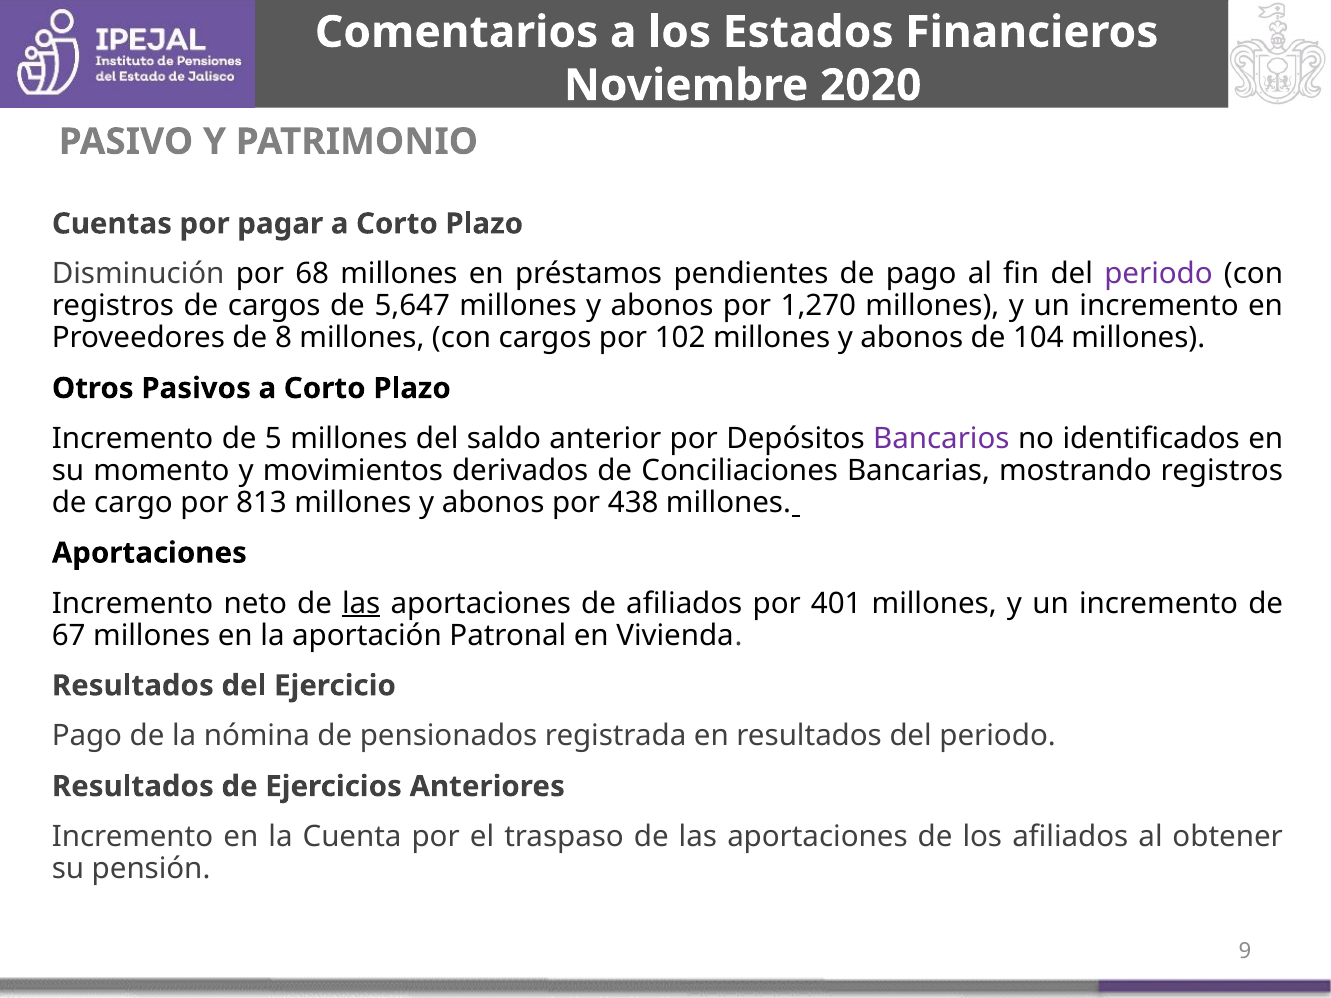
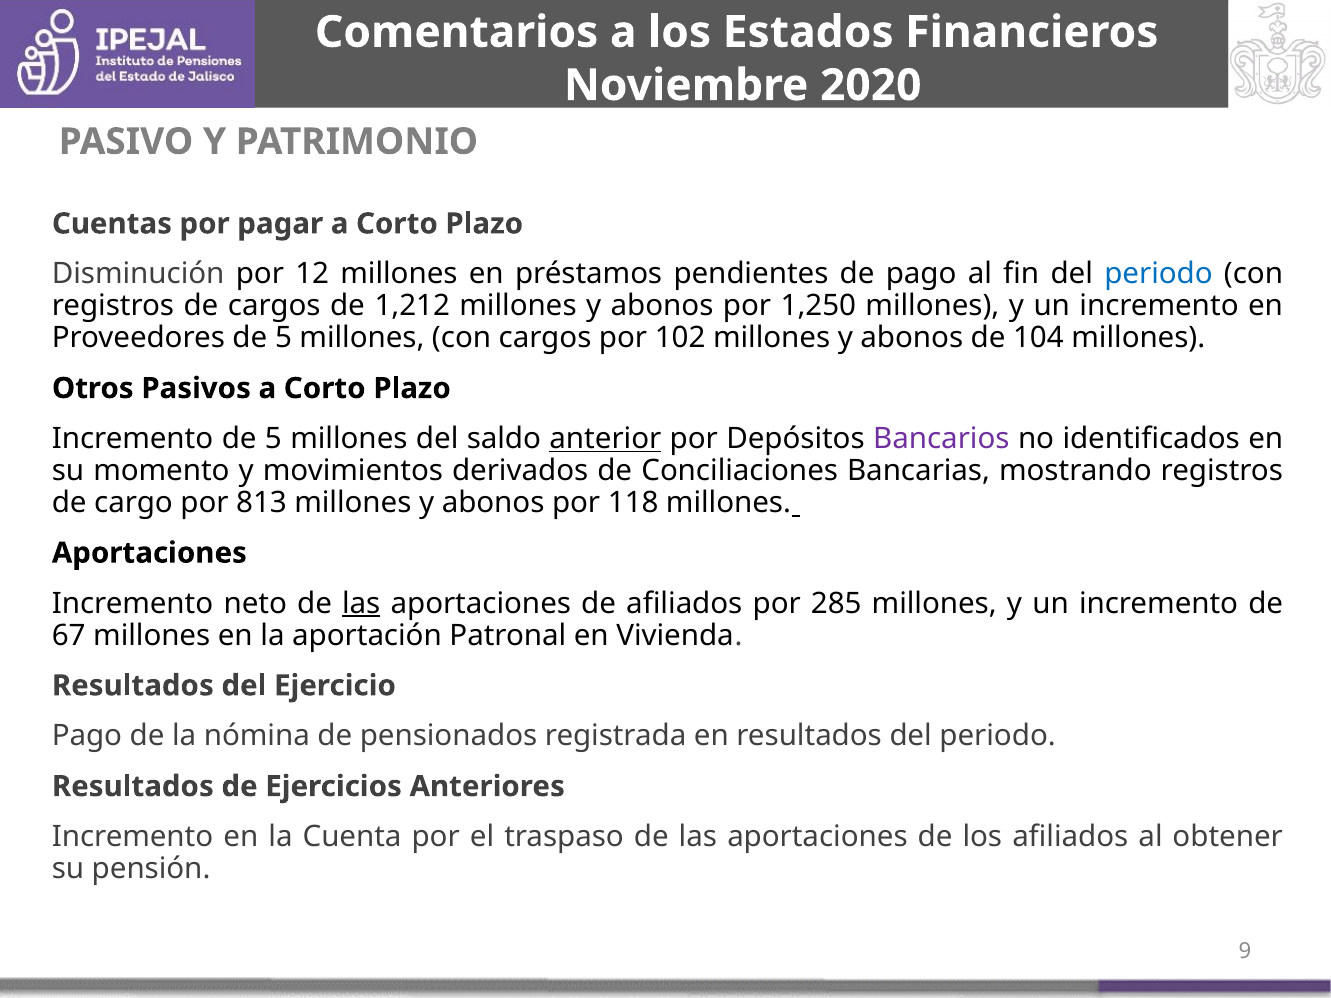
68: 68 -> 12 (312, 274)
periodo colour: purple -> blue (1159, 274)
5,647: 5,647 -> 1,212 (412, 306)
1,270: 1,270 -> 1,250 (818, 306)
Proveedores de 8: 8 -> 5 (283, 338)
anterior underline: none -> present (605, 439)
438: 438 -> 118 (633, 503)
401: 401 -> 285 (836, 604)
